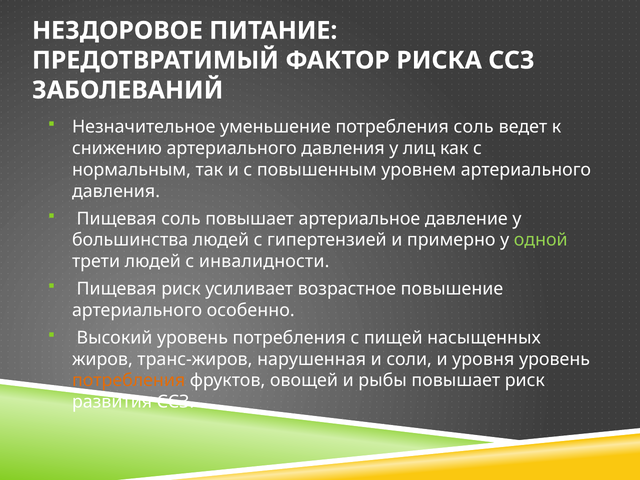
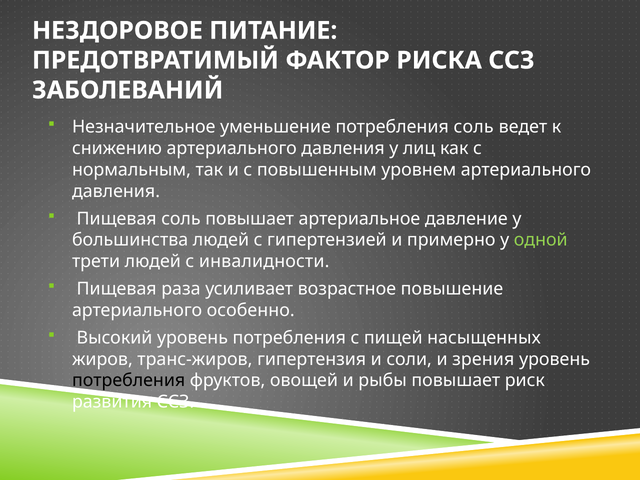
Пищевая риск: риск -> раза (181, 289)
нарушенная: нарушенная -> гипертензия (312, 359)
уровня: уровня -> зрения (483, 359)
потребления colour: orange -> black (129, 381)
